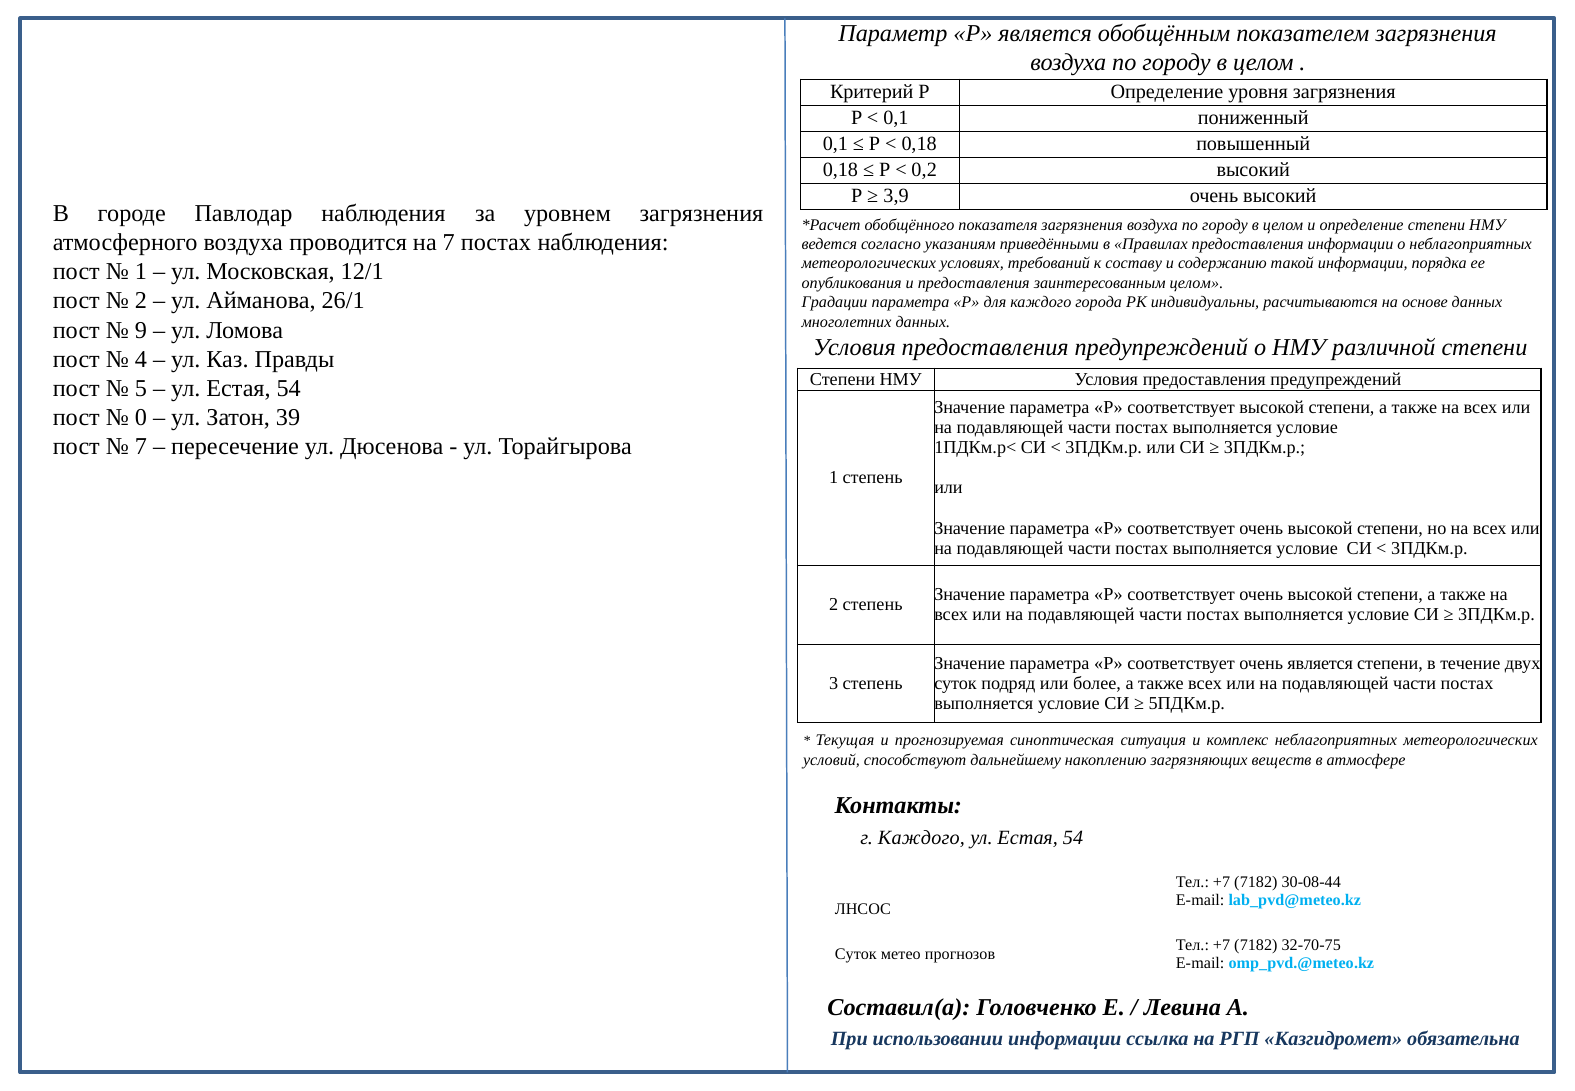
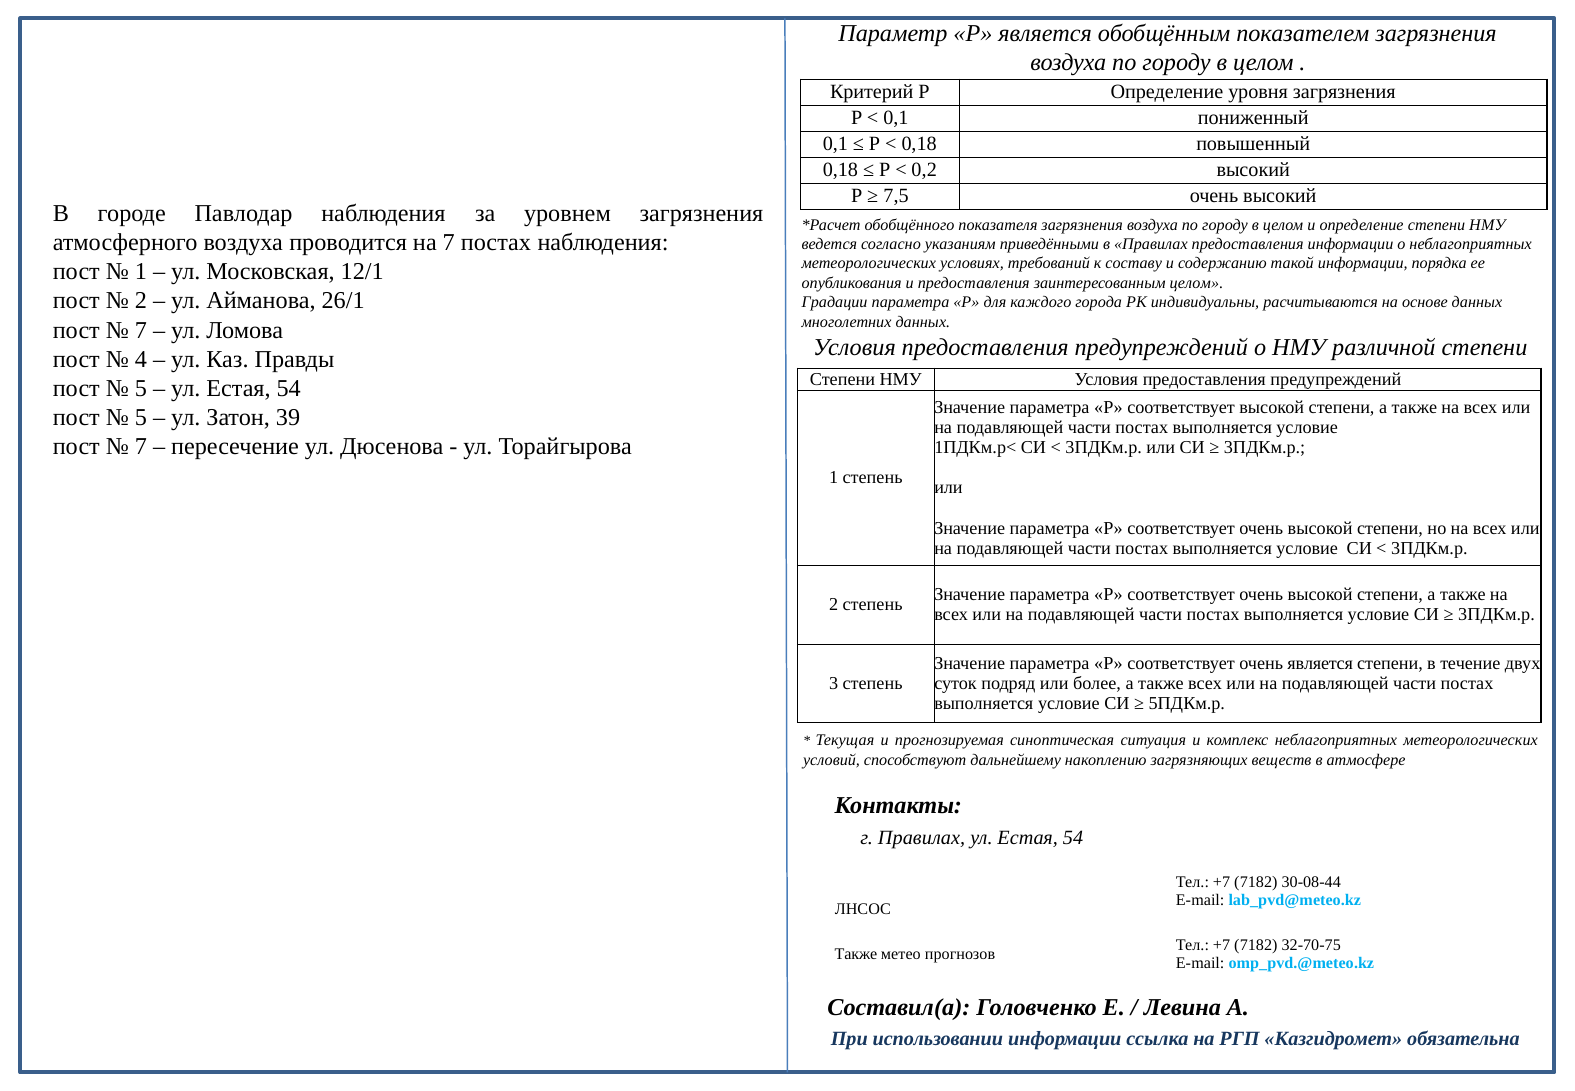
3,9: 3,9 -> 7,5 (896, 196)
9: 9 -> 7 (141, 330)
0: 0 -> 5 (141, 417)
г Каждого: Каждого -> Правилах (922, 837)
Суток: Суток -> Также (856, 954)
